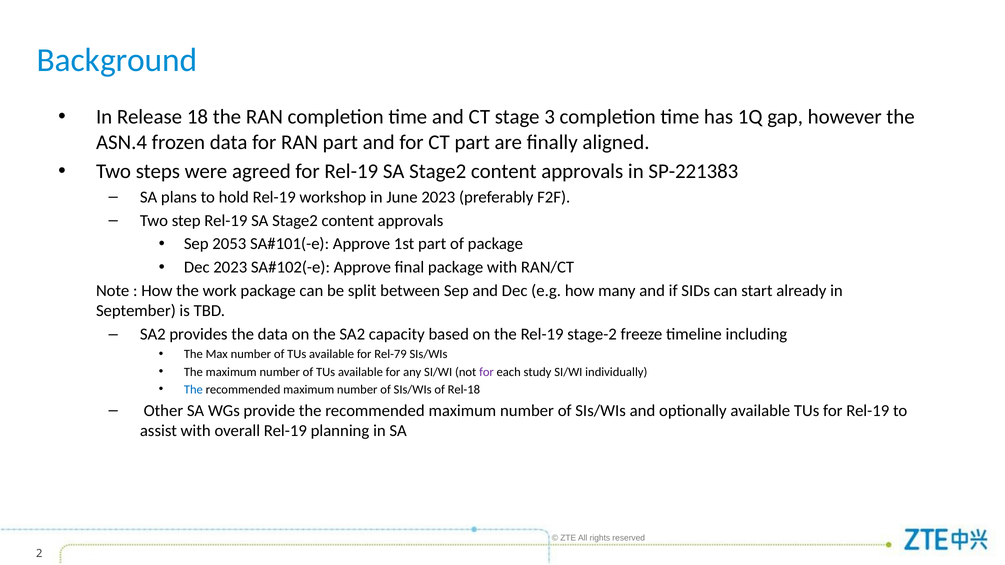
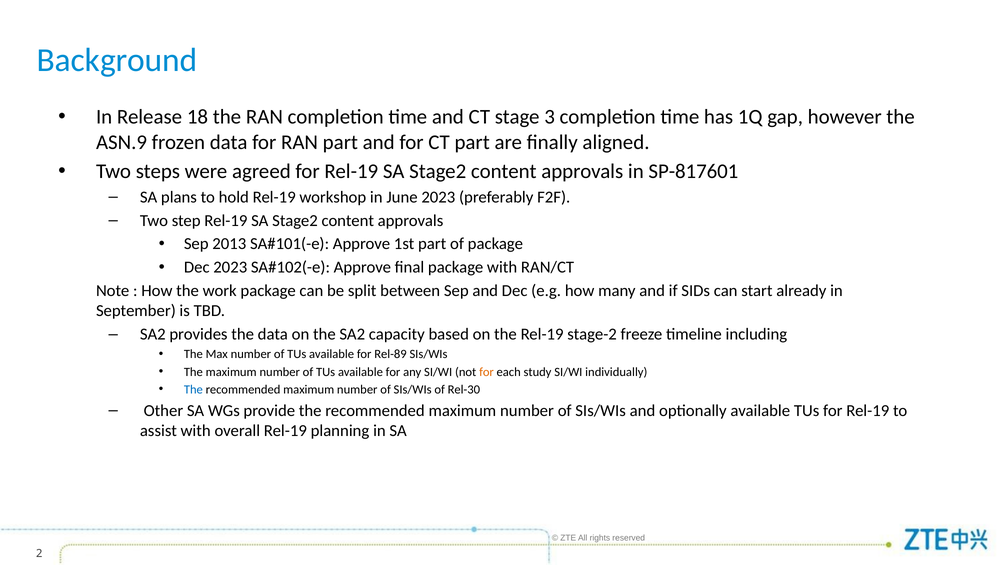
ASN.4: ASN.4 -> ASN.9 (122, 142)
SP-221383: SP-221383 -> SP-817601 (693, 172)
2053: 2053 -> 2013 (229, 244)
Rel-79: Rel-79 -> Rel-89 (391, 354)
for colour: purple -> orange (486, 372)
Rel-18: Rel-18 -> Rel-30 (464, 390)
